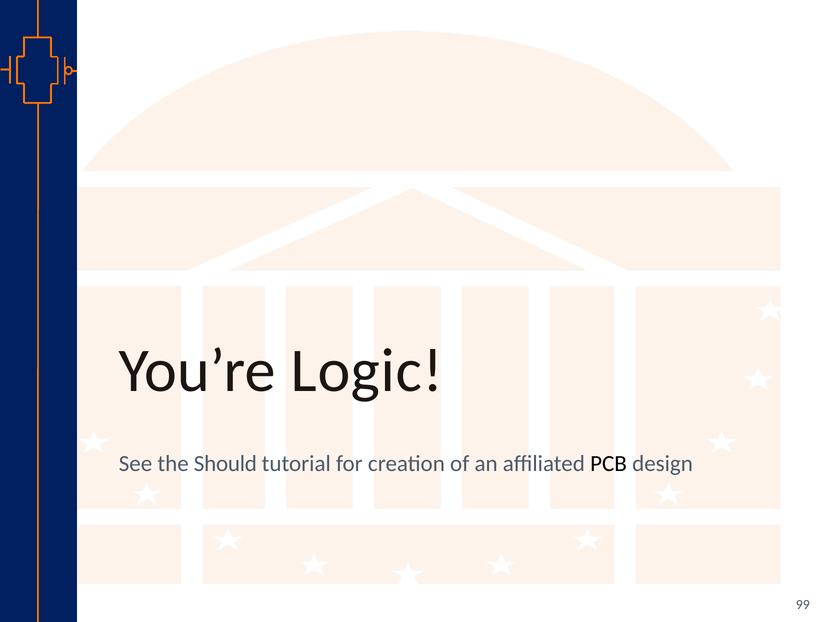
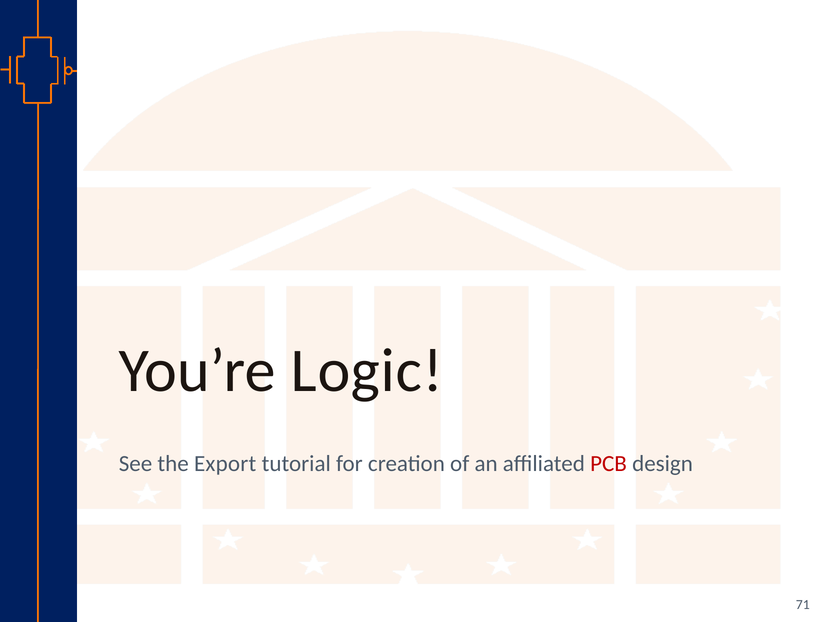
Should: Should -> Export (225, 463)
PCB colour: black -> red (608, 463)
99: 99 -> 71 (803, 605)
